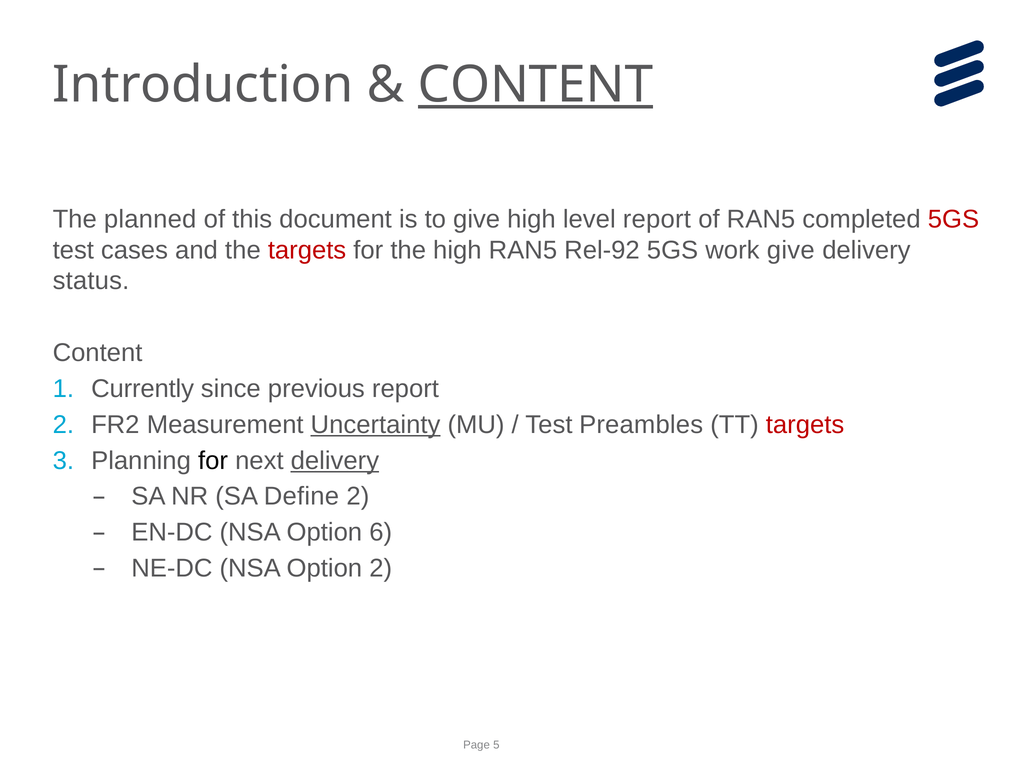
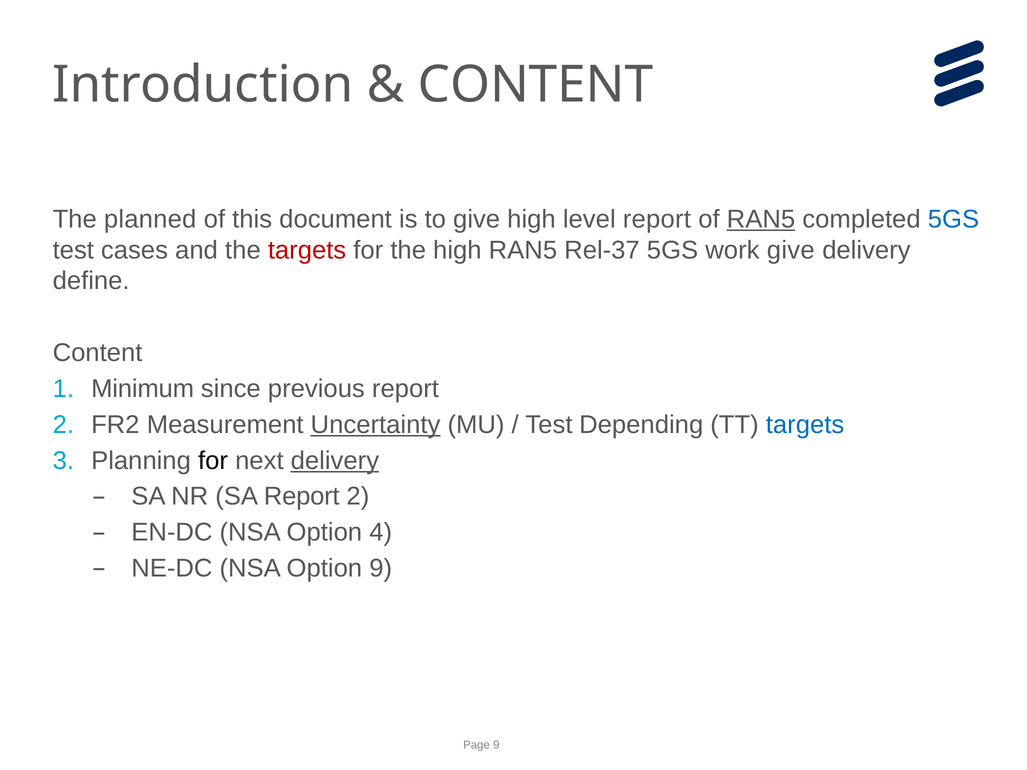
CONTENT underline: present -> none (536, 85)
RAN5 underline: none -> present (761, 219)
5GS colour: red -> blue (953, 219)
Rel-92: Rel-92 -> Rel-37 (602, 250)
status: status -> define (91, 281)
Currently: Currently -> Minimum (143, 389)
Preambles: Preambles -> Depending (641, 425)
targets colour: red -> blue (805, 425)
SA Define: Define -> Report (302, 497)
6: 6 -> 4 (381, 533)
Option 2: 2 -> 9 (381, 569)
5: 5 -> 9 (496, 745)
